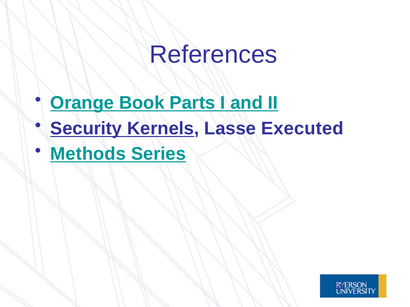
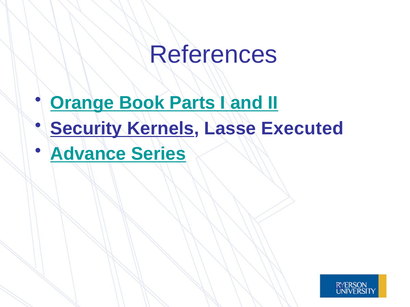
Methods: Methods -> Advance (88, 154)
